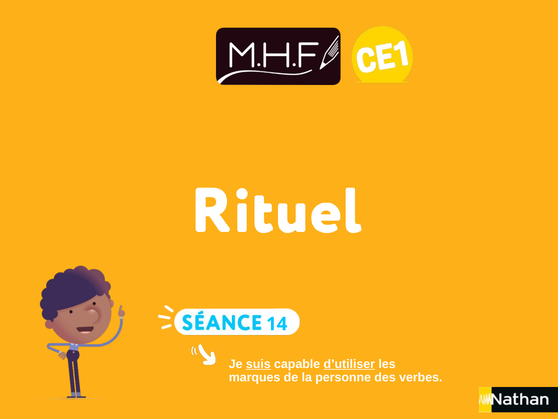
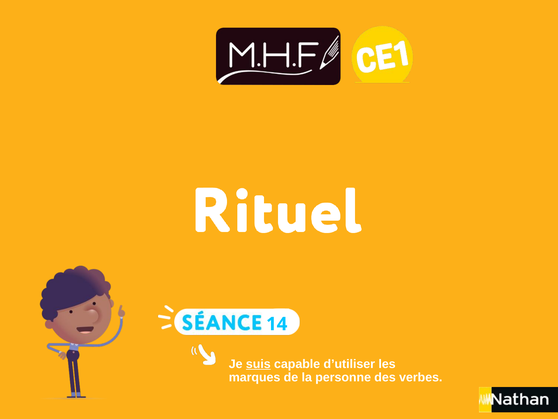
d’utiliser underline: present -> none (349, 364)
